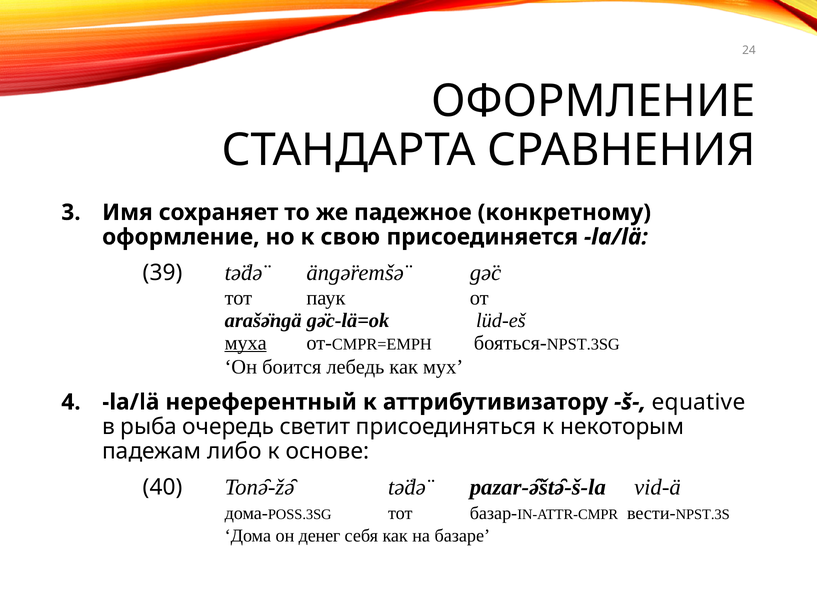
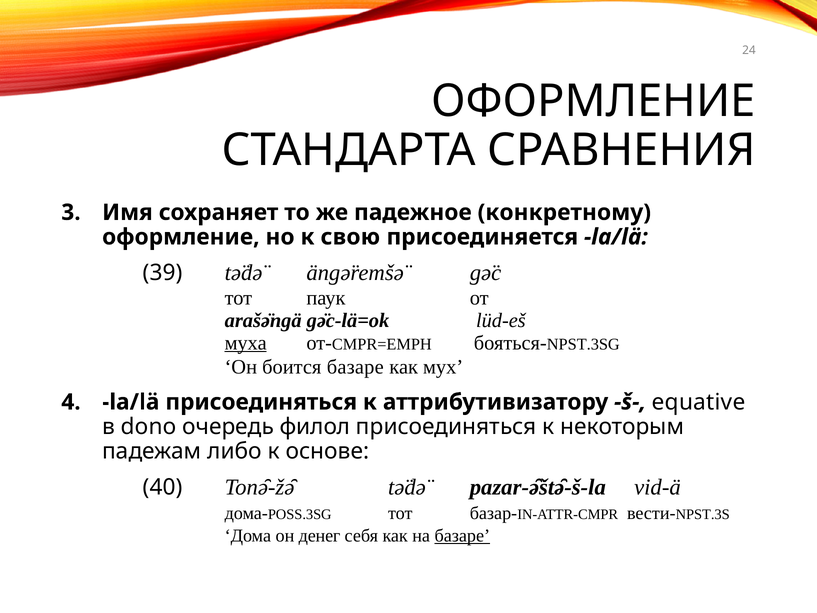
боится лебедь: лебедь -> базаре (355, 367)
la/lä нереферентный: нереферентный -> присоединяться (261, 402)
рыба: рыба -> dono (149, 426)
светит: светит -> филол (315, 426)
базаре underline: none -> present (462, 535)
